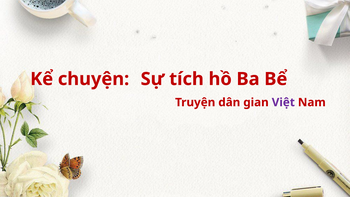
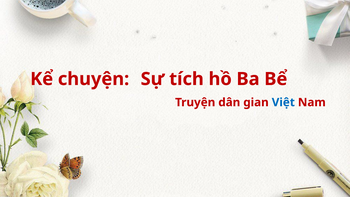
Việt colour: purple -> blue (283, 102)
